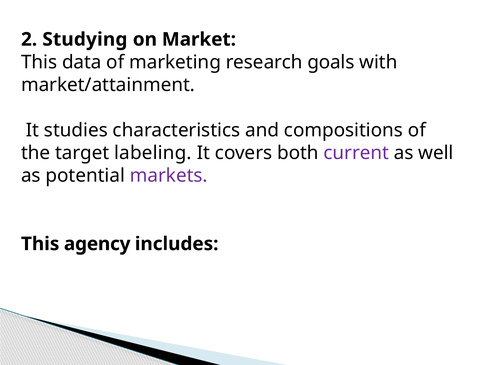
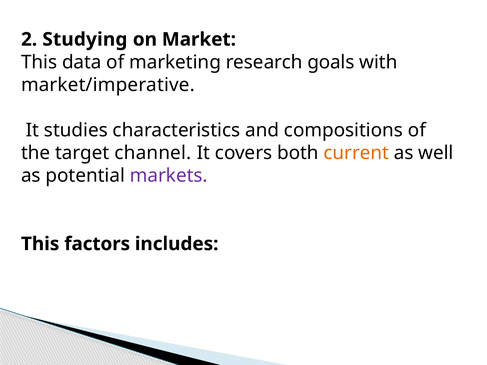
market/attainment: market/attainment -> market/imperative (108, 85)
labeling: labeling -> channel (153, 153)
current colour: purple -> orange (356, 153)
agency: agency -> factors (97, 244)
